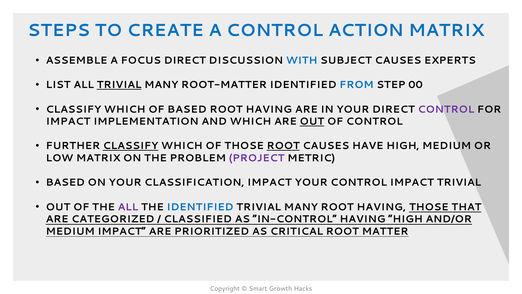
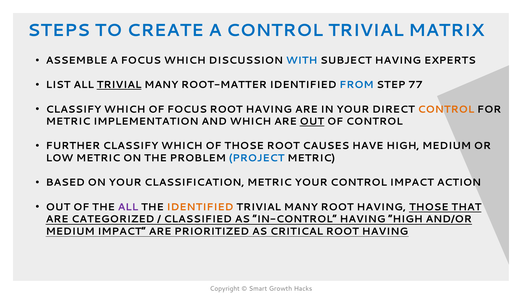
CONTROL ACTION: ACTION -> TRIVIAL (366, 30)
FOCUS DIRECT: DIRECT -> WHICH (185, 60)
SUBJECT CAUSES: CAUSES -> HAVING (398, 60)
00: 00 -> 77 (416, 85)
OF BASED: BASED -> FOCUS (187, 109)
CONTROL colour: purple -> orange (446, 109)
IMPACT: IMPACT -> METRIC (68, 121)
CLASSIFY underline: present -> none (130, 146)
ROOT underline: present -> none (283, 146)
LOW MATRIX: MATRIX -> METRIC (98, 158)
PROJECT colour: purple -> blue (257, 158)
CLASSIFICATION IMPACT: IMPACT -> METRIC (269, 182)
IMPACT TRIVIAL: TRIVIAL -> ACTION (459, 182)
IDENTIFIED colour: blue -> orange (200, 207)
CRITICAL ROOT MATTER: MATTER -> HAVING (385, 231)
